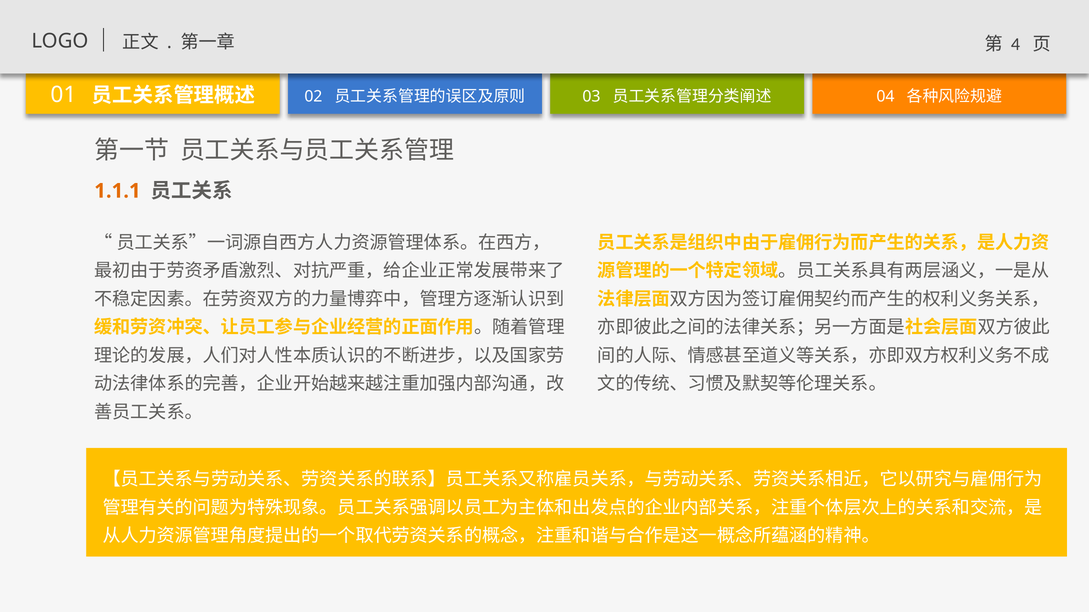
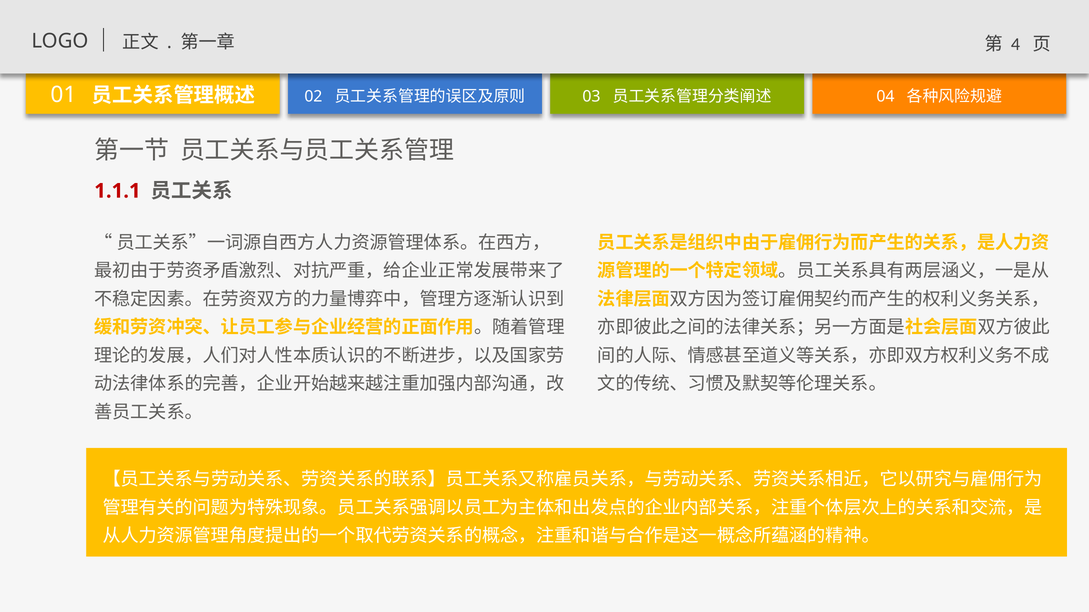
1.1.1 colour: orange -> red (117, 191)
